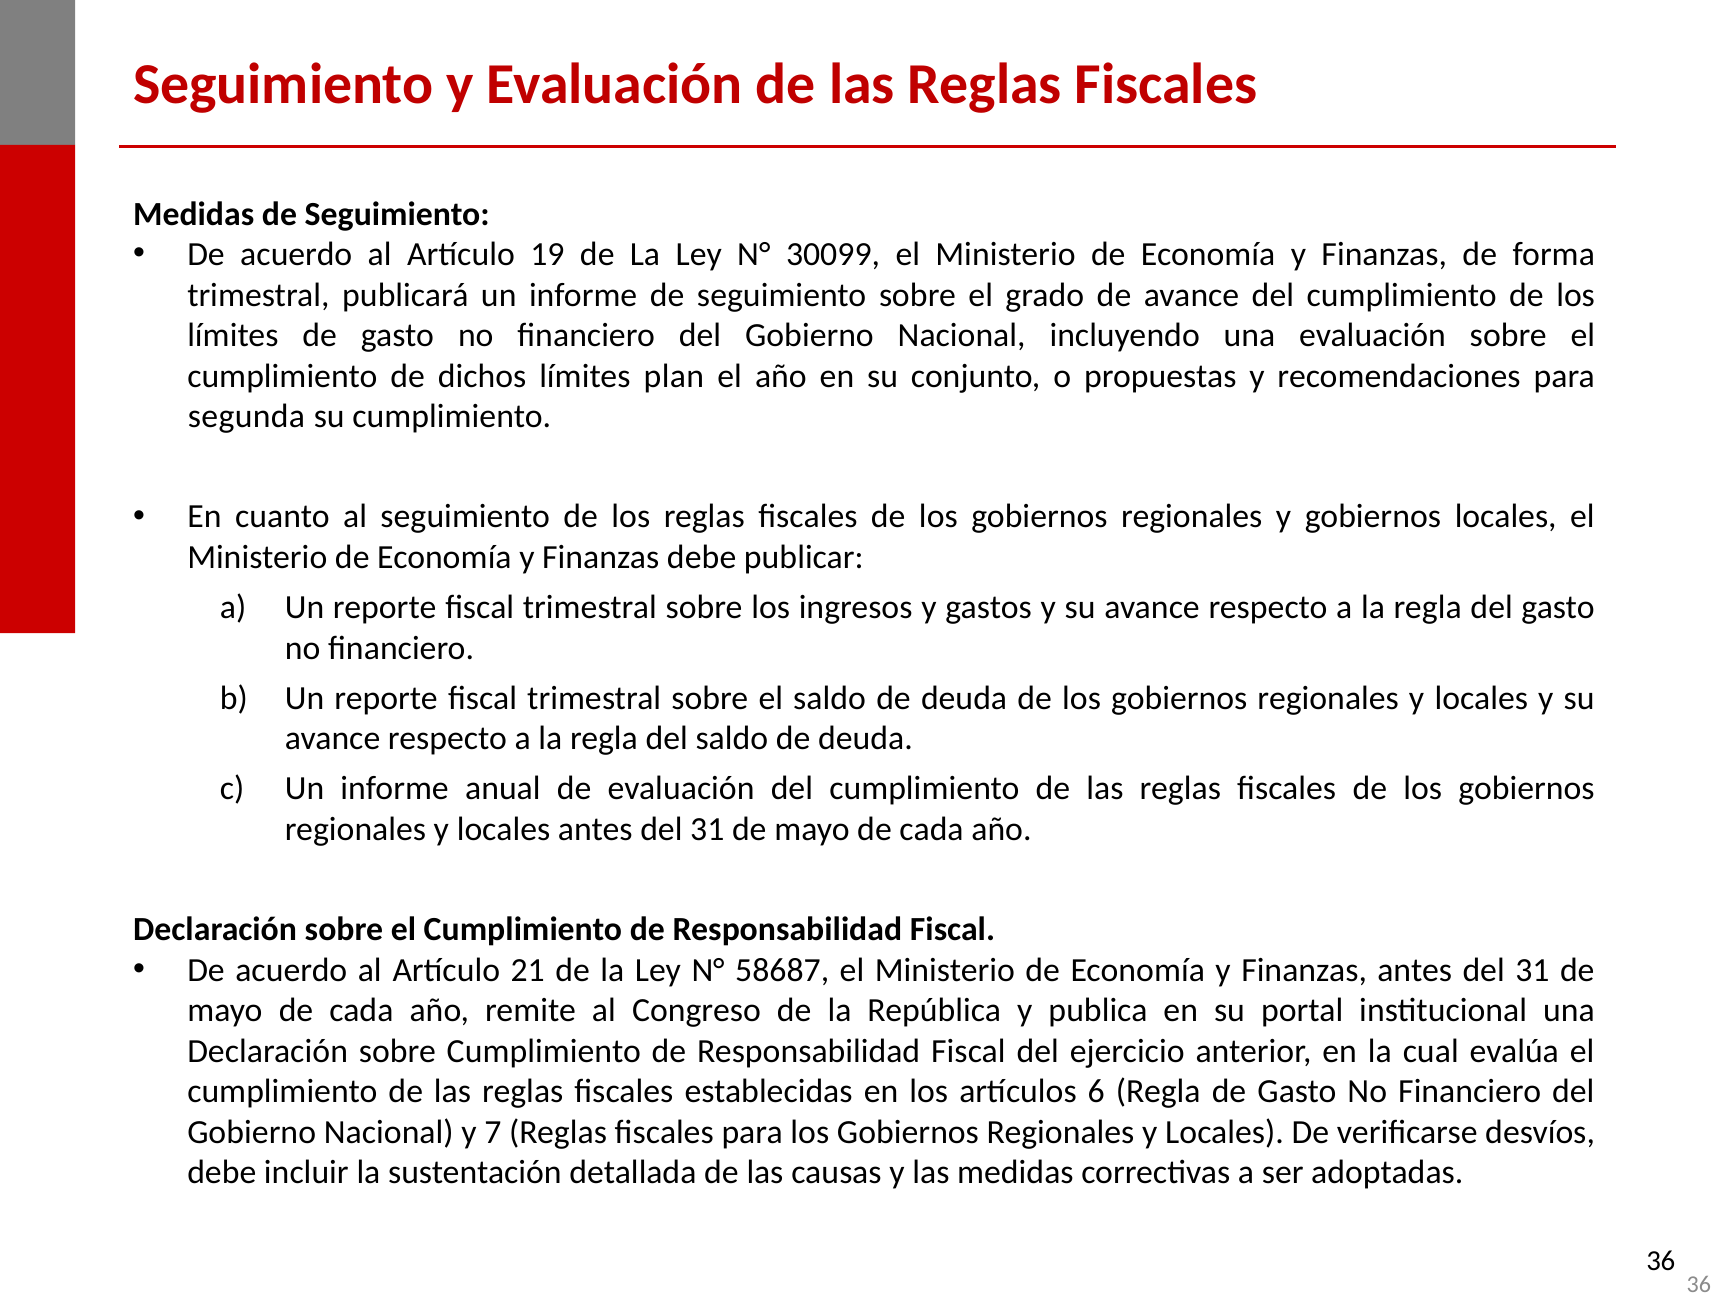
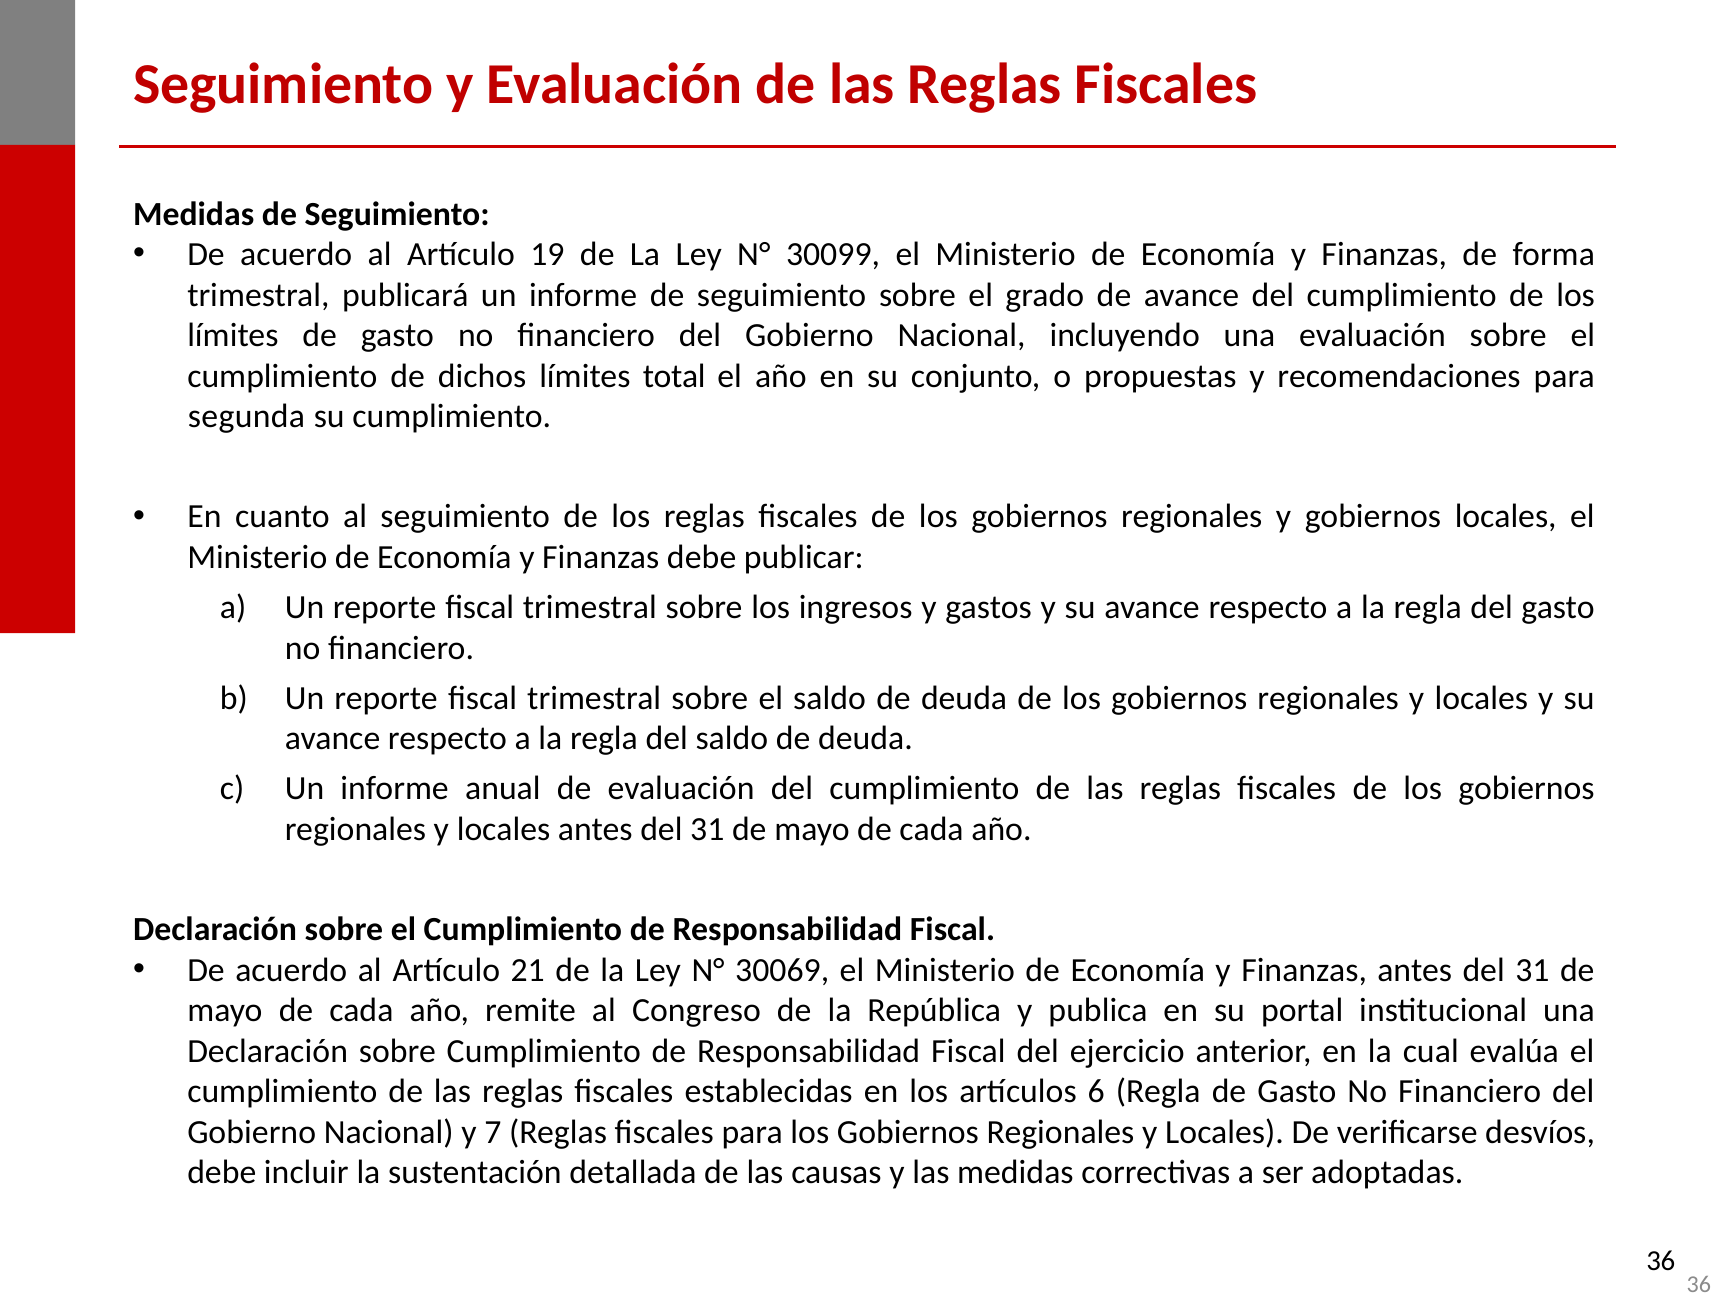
plan: plan -> total (674, 376)
58687: 58687 -> 30069 (782, 970)
